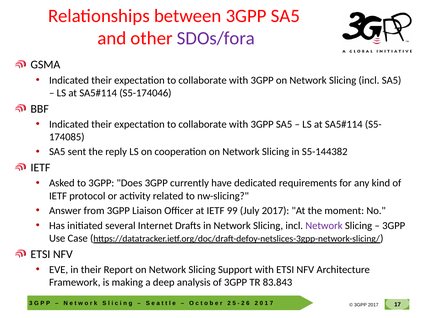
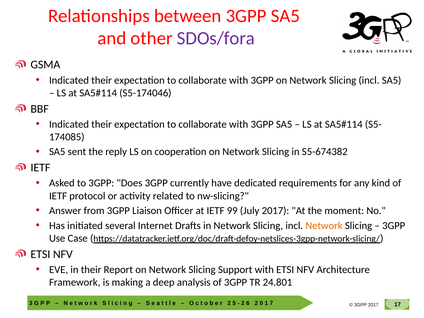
S5-144382: S5-144382 -> S5-674382 (325, 152)
Network colour: purple -> orange (324, 226)
83.843: 83.843 -> 24.801 (278, 282)
